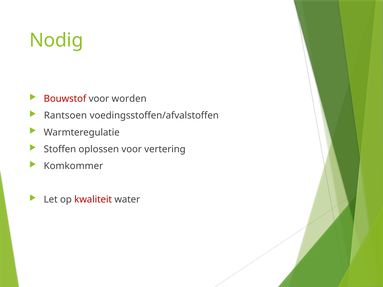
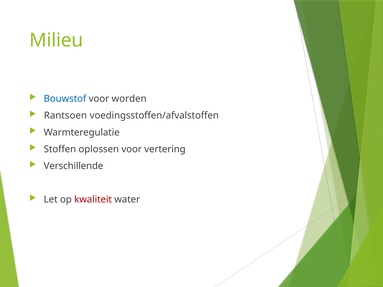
Nodig: Nodig -> Milieu (56, 40)
Bouwstof colour: red -> blue (65, 99)
Komkommer: Komkommer -> Verschillende (73, 166)
